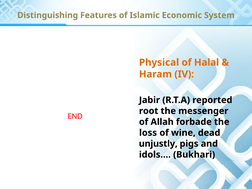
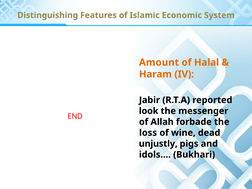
Physical: Physical -> Amount (159, 62)
root: root -> look (149, 111)
